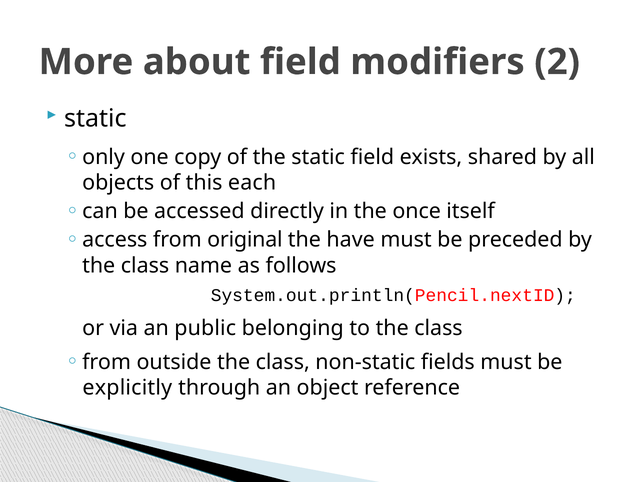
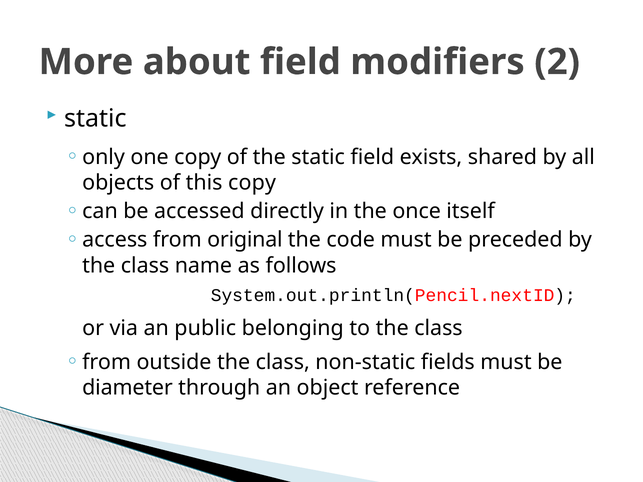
this each: each -> copy (252, 183)
have: have -> code (351, 240)
explicitly: explicitly -> diameter (127, 388)
